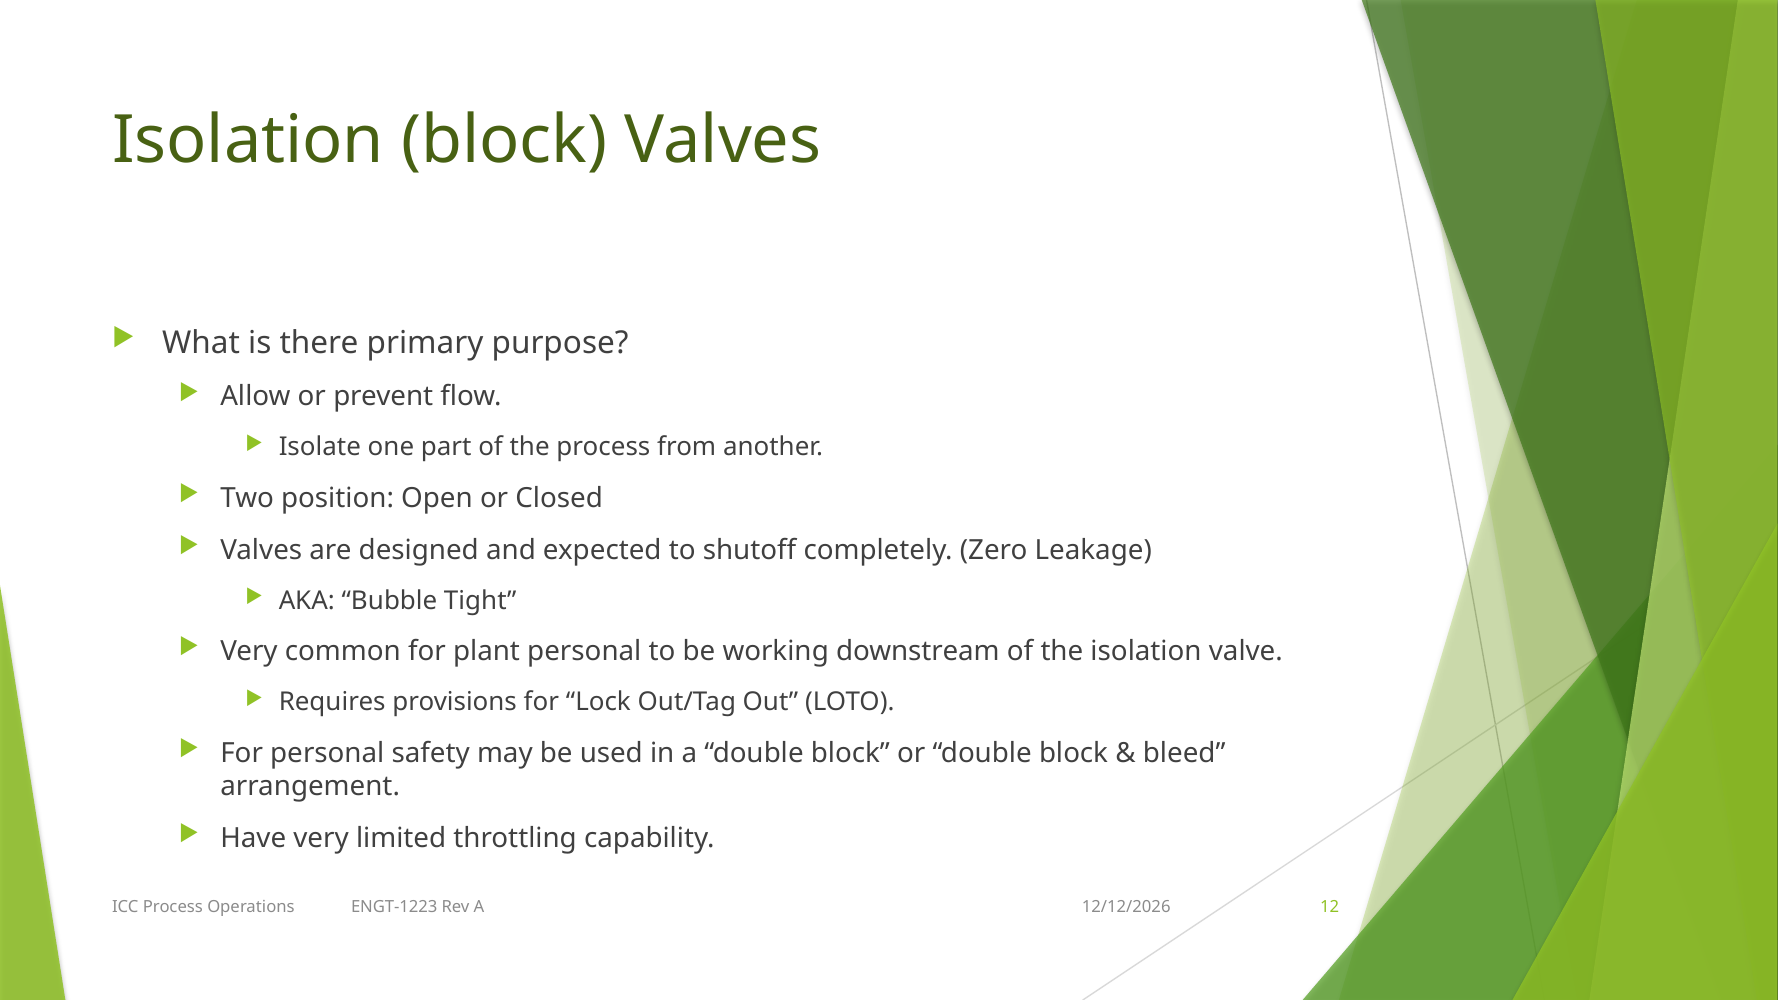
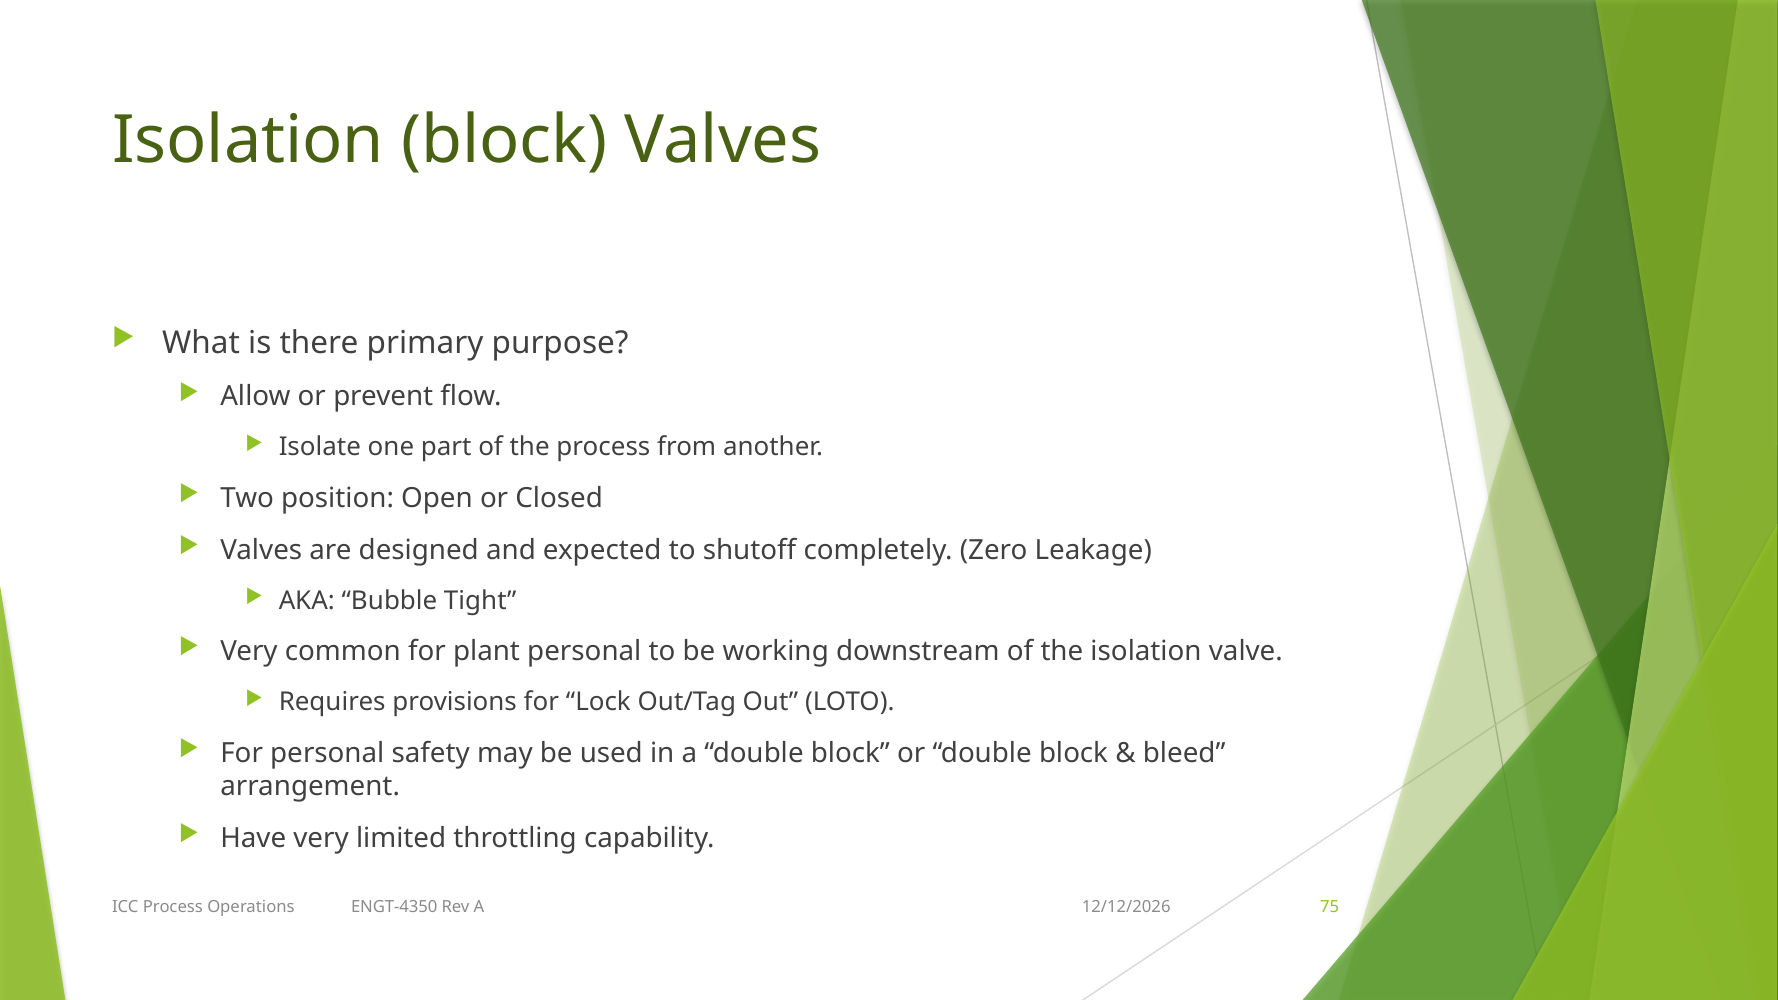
ENGT-1223: ENGT-1223 -> ENGT-4350 (394, 907)
12: 12 -> 75 (1330, 907)
